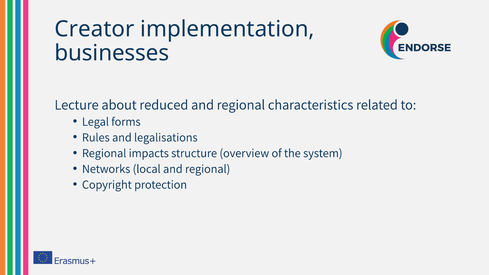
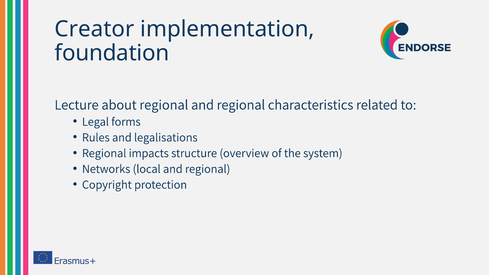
businesses: businesses -> foundation (112, 53)
about reduced: reduced -> regional (164, 105)
